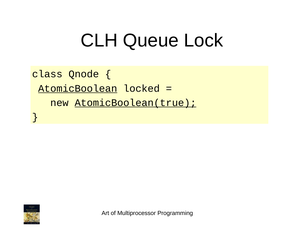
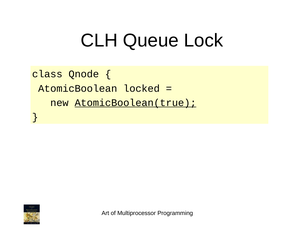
AtomicBoolean underline: present -> none (78, 88)
